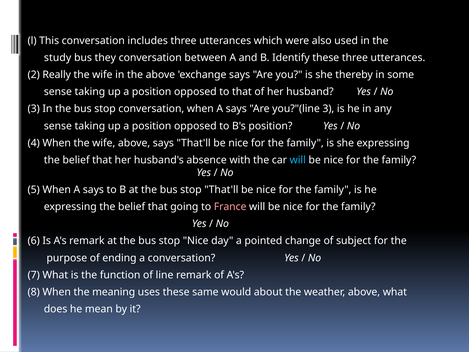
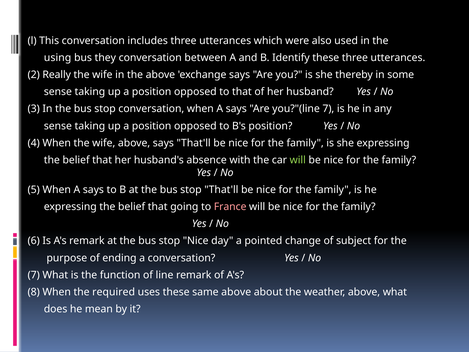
study: study -> using (58, 58)
you?"(line 3: 3 -> 7 (328, 109)
will colour: light blue -> light green (298, 160)
meaning: meaning -> required (114, 292)
same would: would -> above (236, 292)
